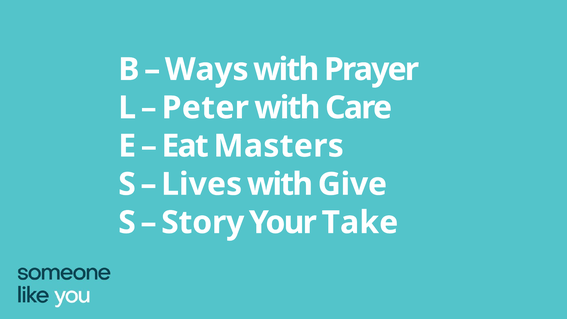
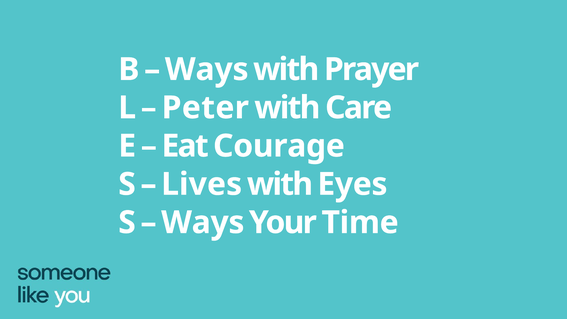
Masters: Masters -> Courage (279, 146)
Give: Give -> Eyes (352, 184)
Story: Story -> Ways (203, 223)
Take: Take -> Time (360, 223)
